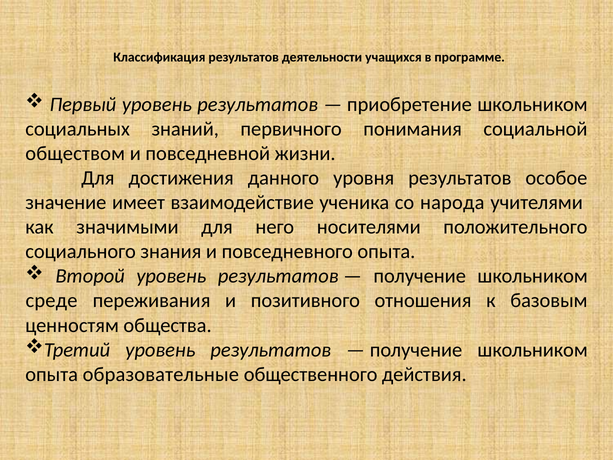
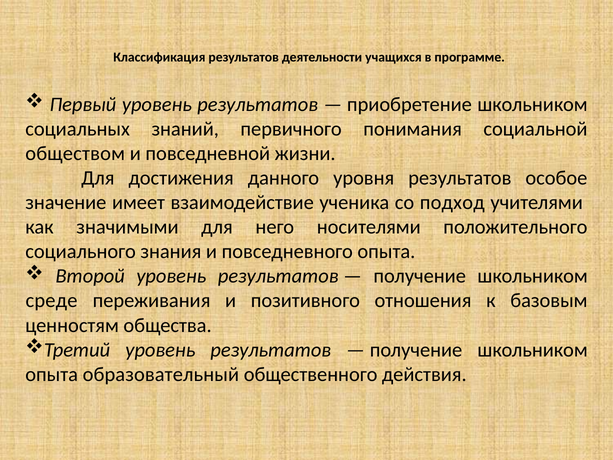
народа: народа -> подход (452, 202)
образовательные: образовательные -> образовательный (161, 374)
